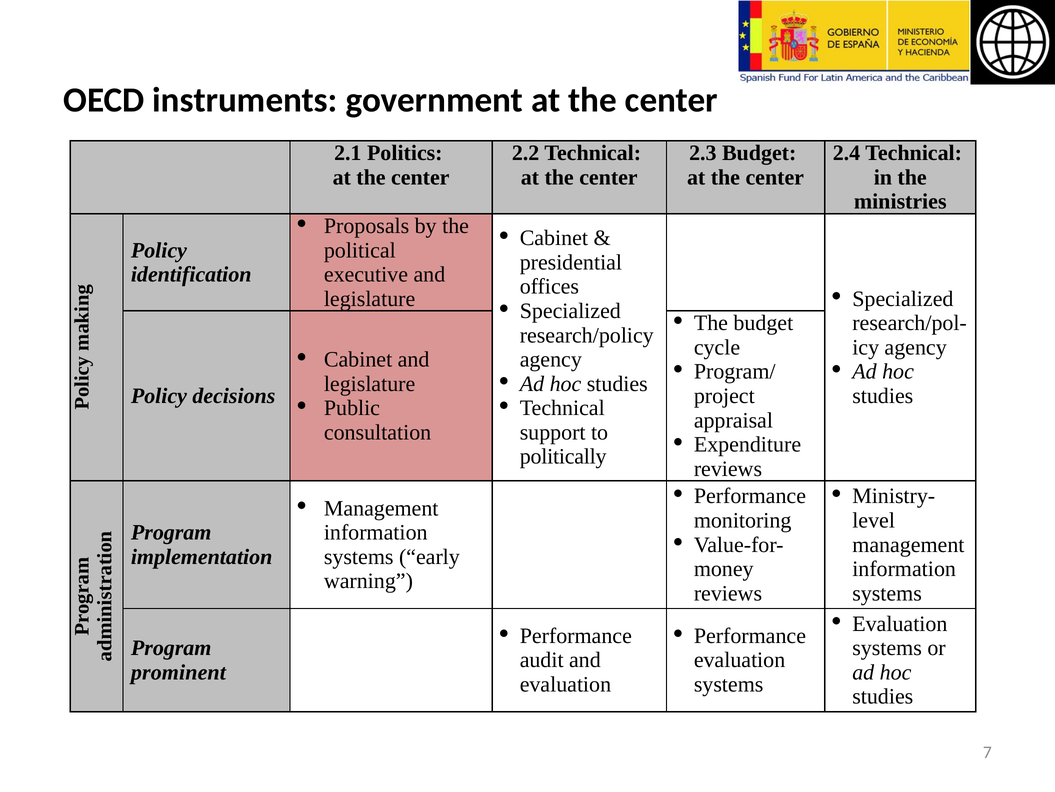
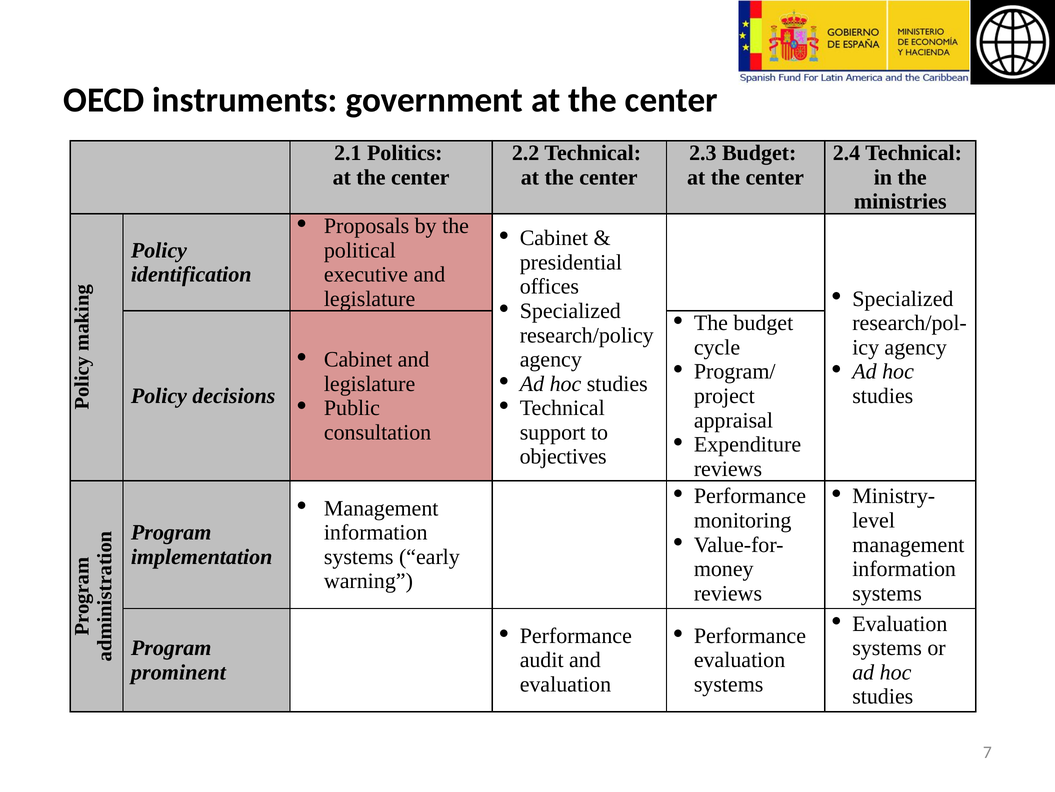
politically: politically -> objectives (563, 456)
